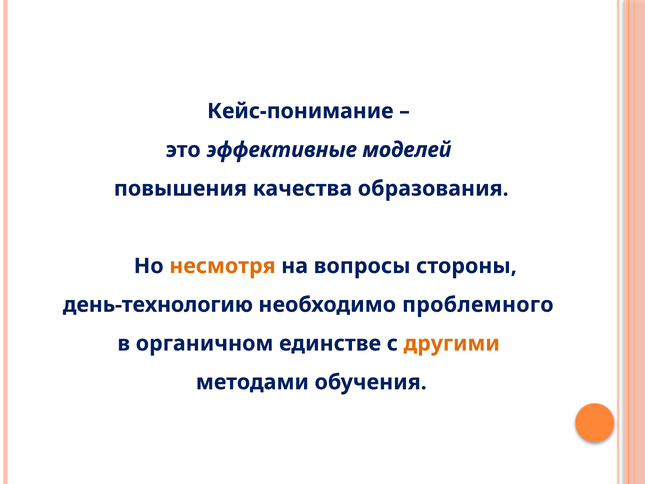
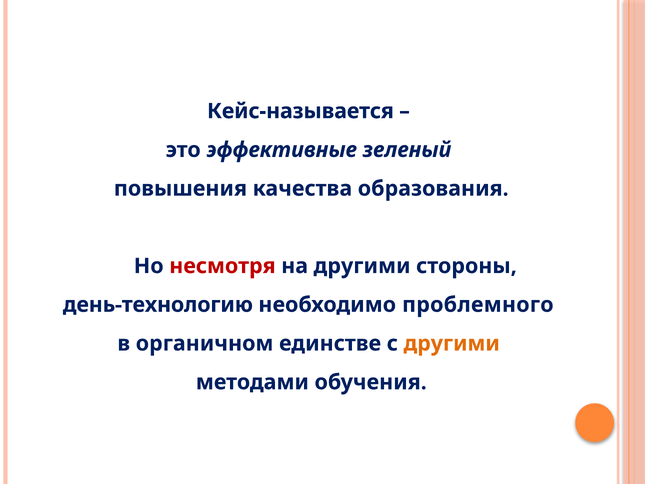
Кейс-понимание: Кейс-понимание -> Кейс-называется (300, 111)
моделей: моделей -> зеленый (407, 150)
несмотря colour: orange -> red (222, 266)
на вопросы: вопросы -> другими (362, 266)
